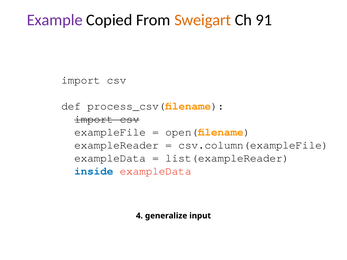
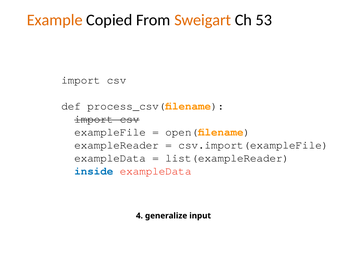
Example colour: purple -> orange (55, 20)
91: 91 -> 53 (264, 20)
csv.column(exampleFile: csv.column(exampleFile -> csv.import(exampleFile (253, 145)
